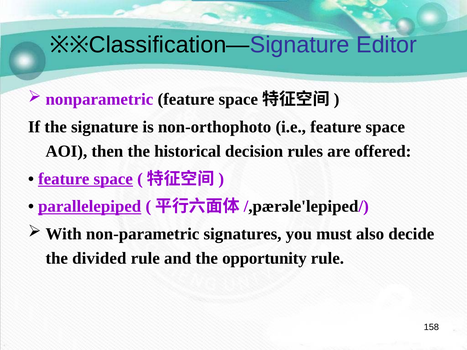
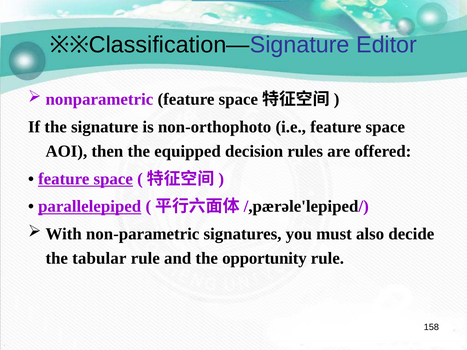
historical: historical -> equipped (188, 151)
divided: divided -> tabular (99, 258)
